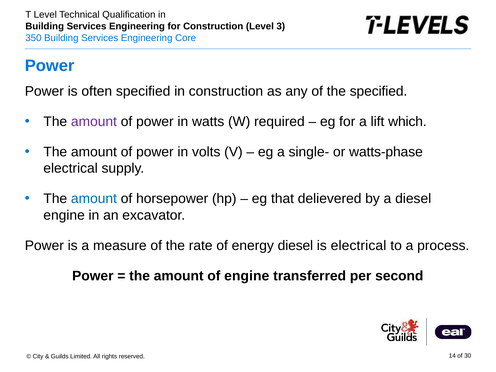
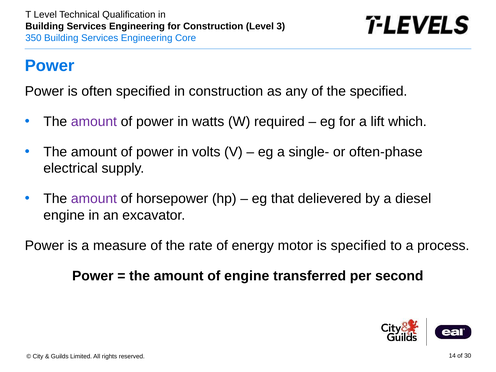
watts-phase: watts-phase -> often-phase (386, 152)
amount colour: blue -> purple (94, 199)
energy diesel: diesel -> motor (295, 246)
is electrical: electrical -> specified (359, 246)
